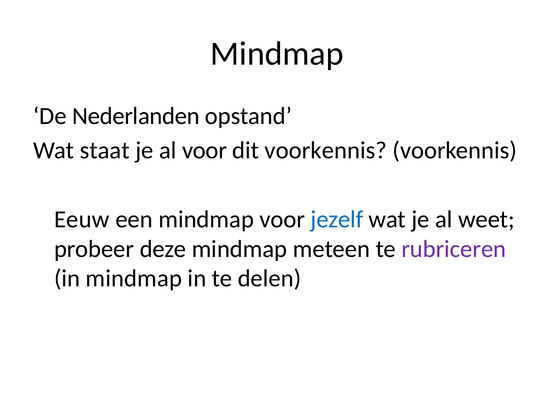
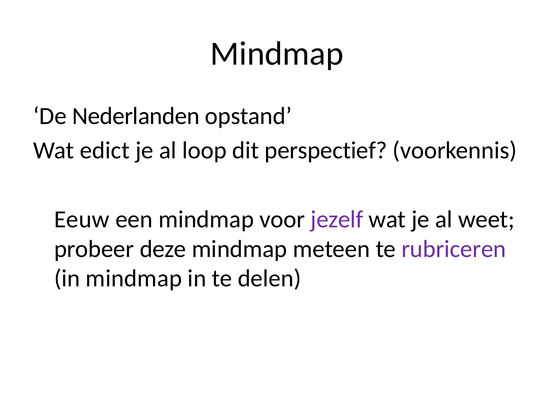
staat: staat -> edict (105, 151)
al voor: voor -> loop (204, 151)
dit voorkennis: voorkennis -> perspectief (326, 151)
jezelf colour: blue -> purple (337, 220)
